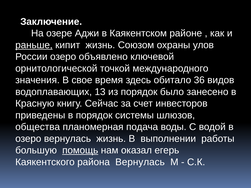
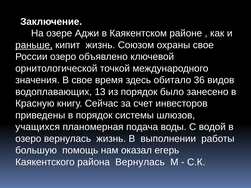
охраны улов: улов -> свое (203, 45)
общества: общества -> учащихся (38, 127)
помощь underline: present -> none (80, 151)
